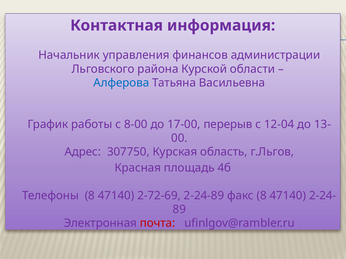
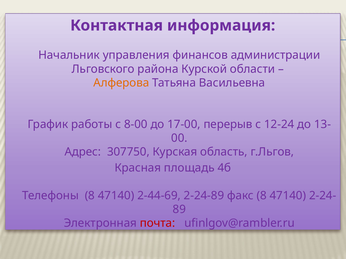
Алферова colour: blue -> orange (121, 83)
12-04: 12-04 -> 12-24 (279, 124)
2-72-69: 2-72-69 -> 2-44-69 (159, 196)
